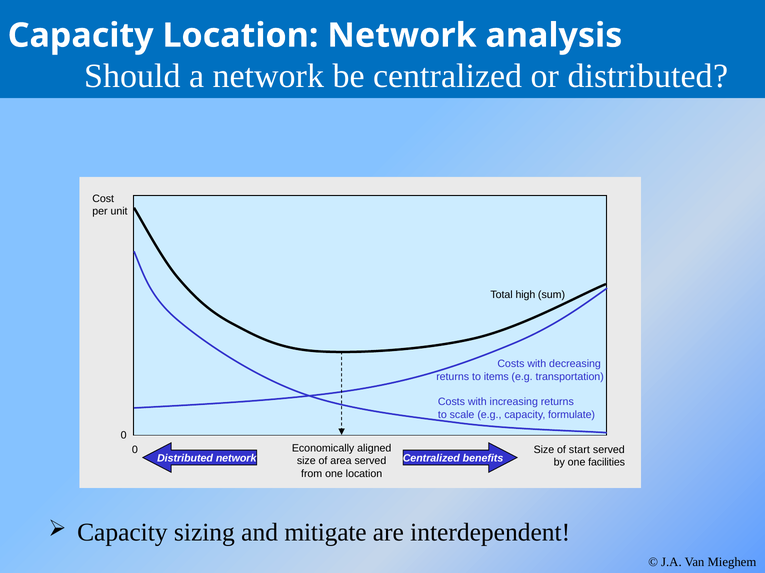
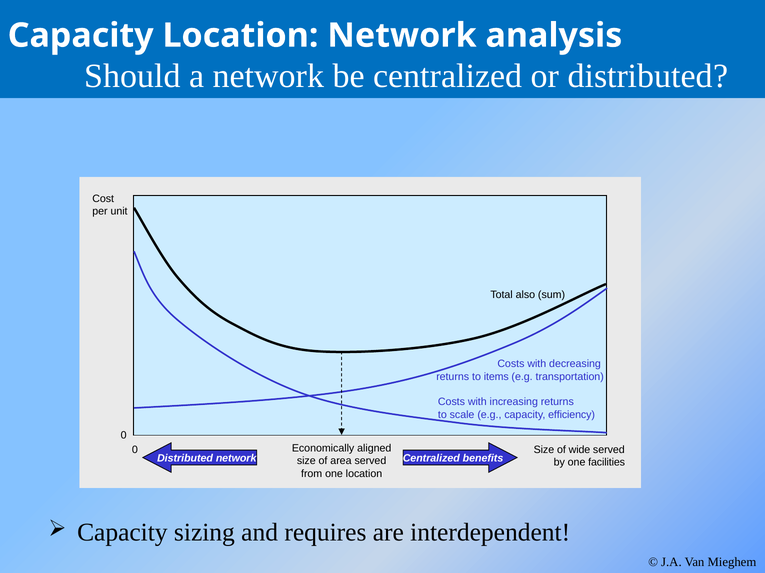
high: high -> also (525, 295)
formulate: formulate -> efficiency (572, 415)
start: start -> wide (579, 450)
mitigate: mitigate -> requires (325, 533)
